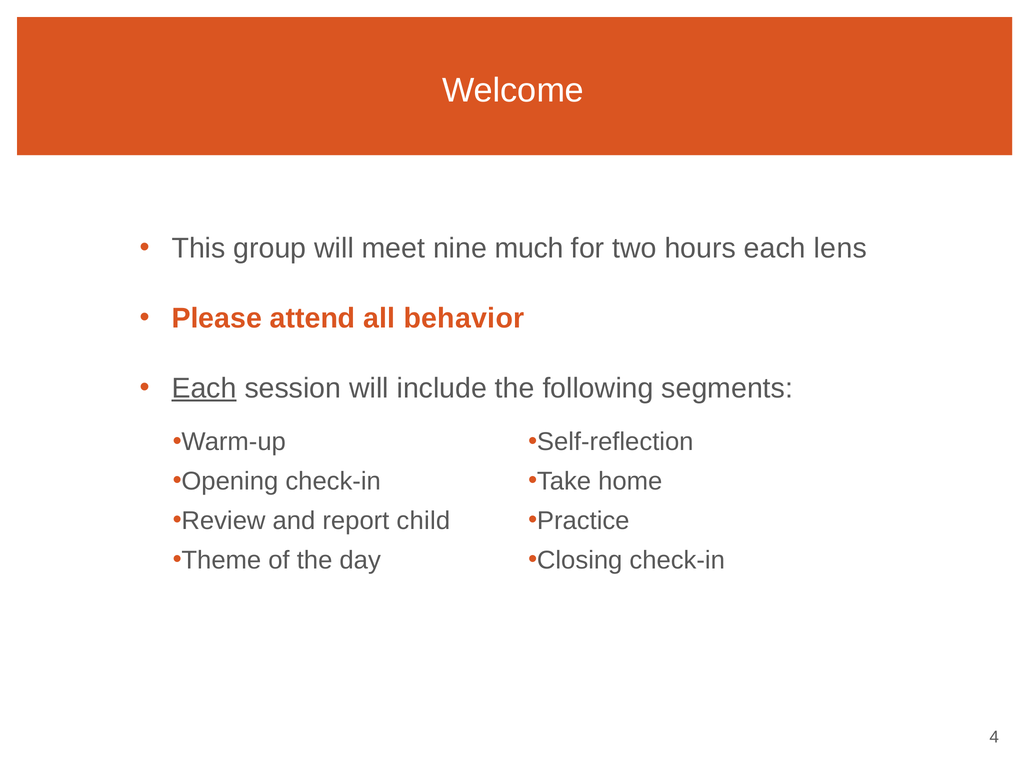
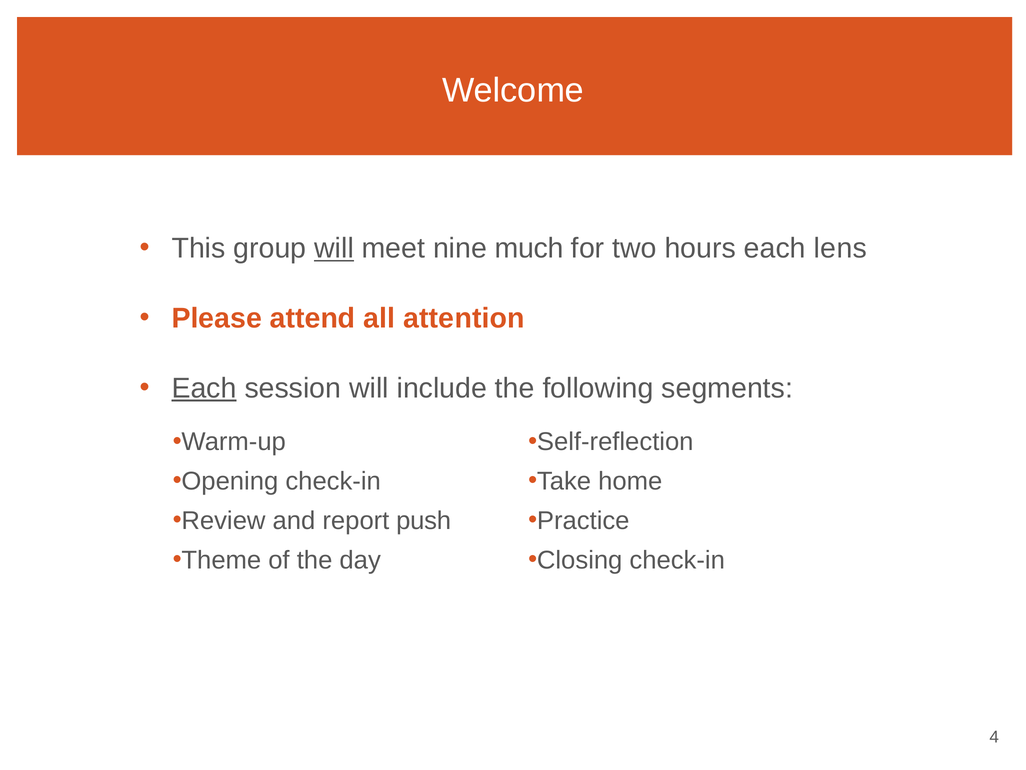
will underline: none -> present (334, 248)
behavior: behavior -> attention (464, 318)
child: child -> push (424, 520)
